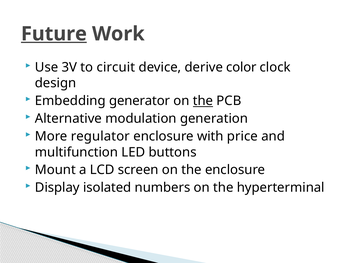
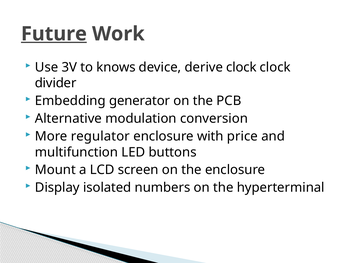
circuit: circuit -> knows (116, 67)
derive color: color -> clock (241, 67)
design: design -> divider (56, 83)
the underline: present -> none (203, 101)
generation: generation -> conversion (214, 118)
